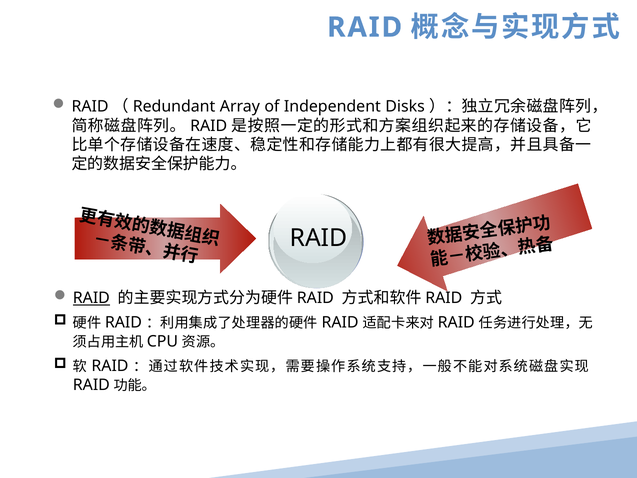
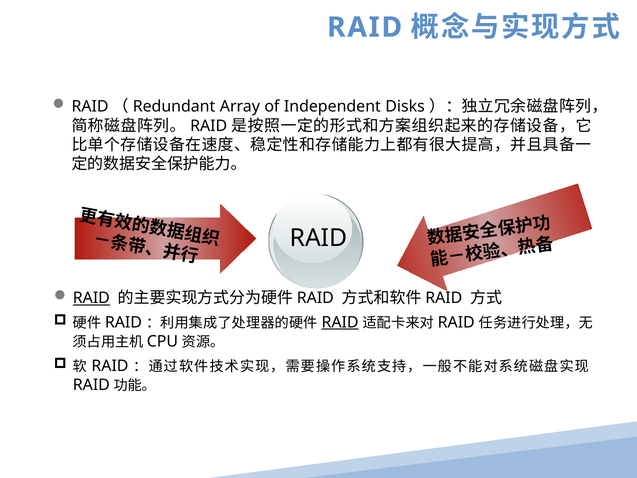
RAID underline: none -> present (340, 322)
